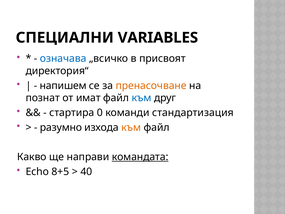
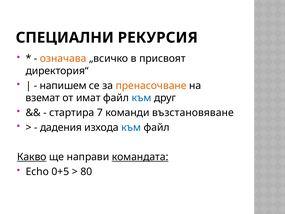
VARIABLES: VARIABLES -> РЕКУРСИЯ (158, 38)
означава colour: blue -> orange (63, 58)
познат: познат -> вземат (43, 98)
0: 0 -> 7 (100, 113)
стандартизация: стандартизация -> възстановяване (193, 113)
разумно: разумно -> дадения (61, 127)
към colour: orange -> blue (131, 127)
Какво underline: none -> present (32, 157)
8+5: 8+5 -> 0+5 (60, 171)
40: 40 -> 80 (86, 171)
